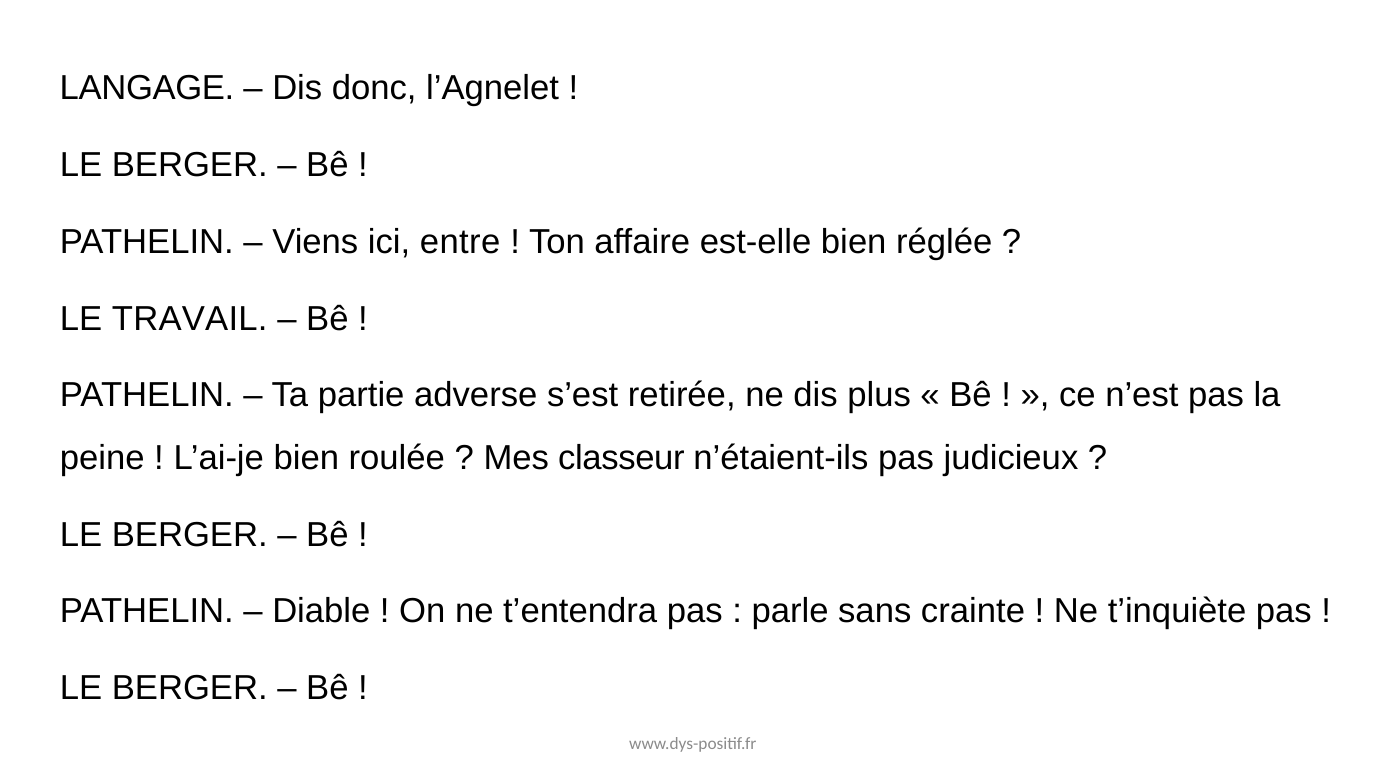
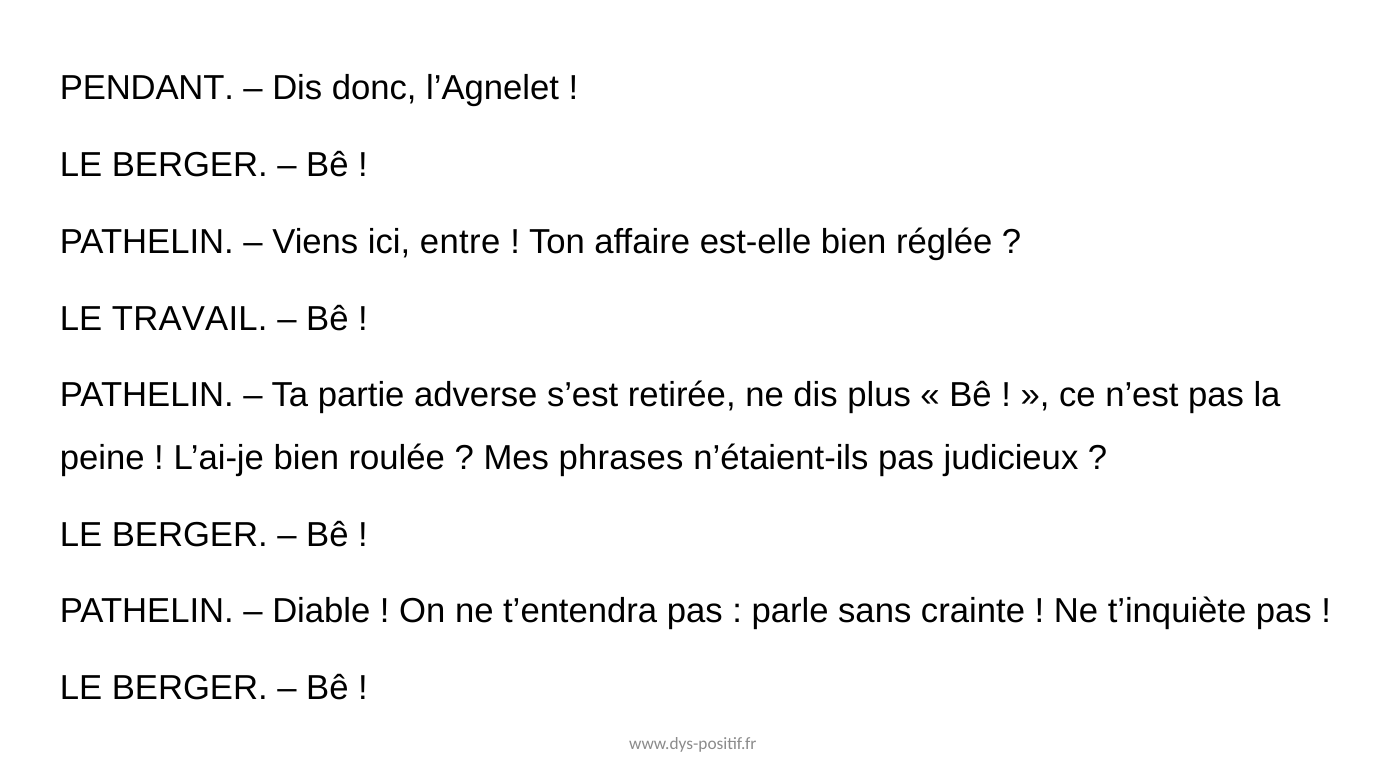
LANGAGE: LANGAGE -> PENDANT (147, 89)
classeur: classeur -> phrases (621, 458)
